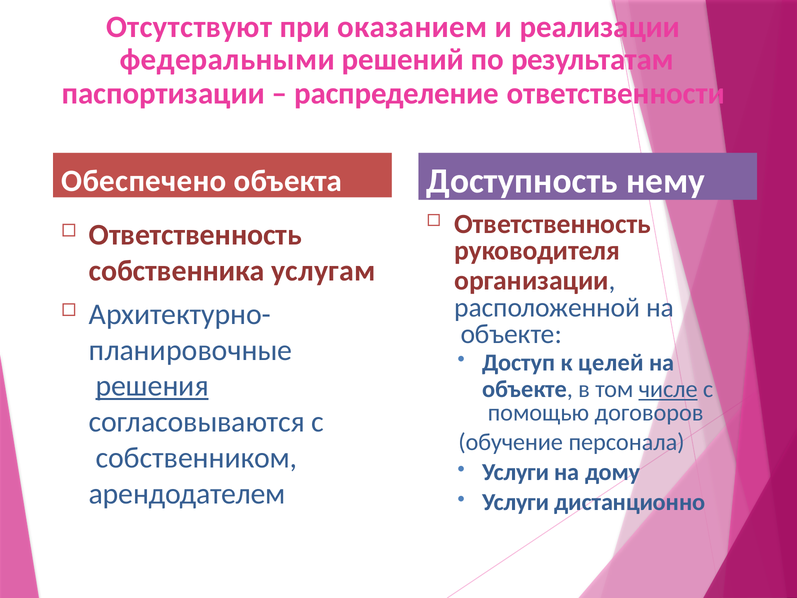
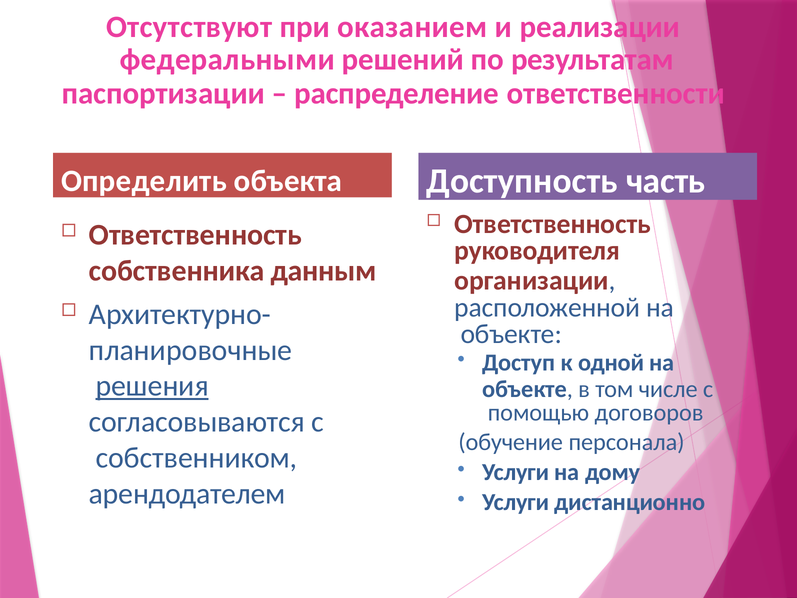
Обеспечено: Обеспечено -> Определить (144, 181)
нему: нему -> часть (666, 181)
услугам: услугам -> данным (324, 271)
целей: целей -> одной (611, 363)
числе underline: present -> none (668, 389)
